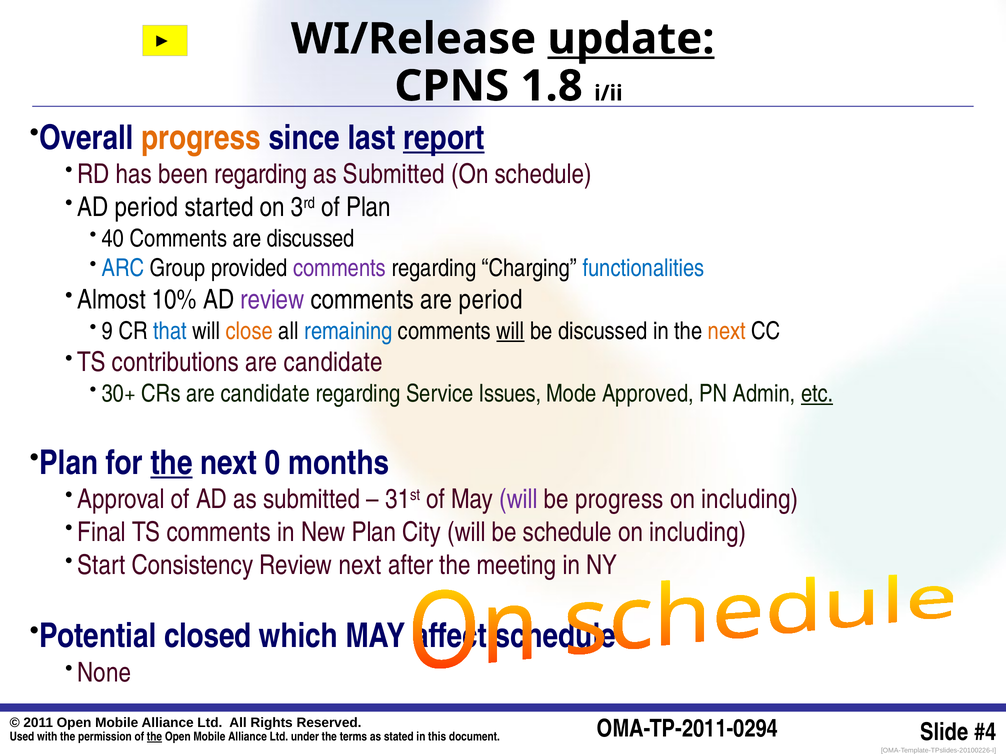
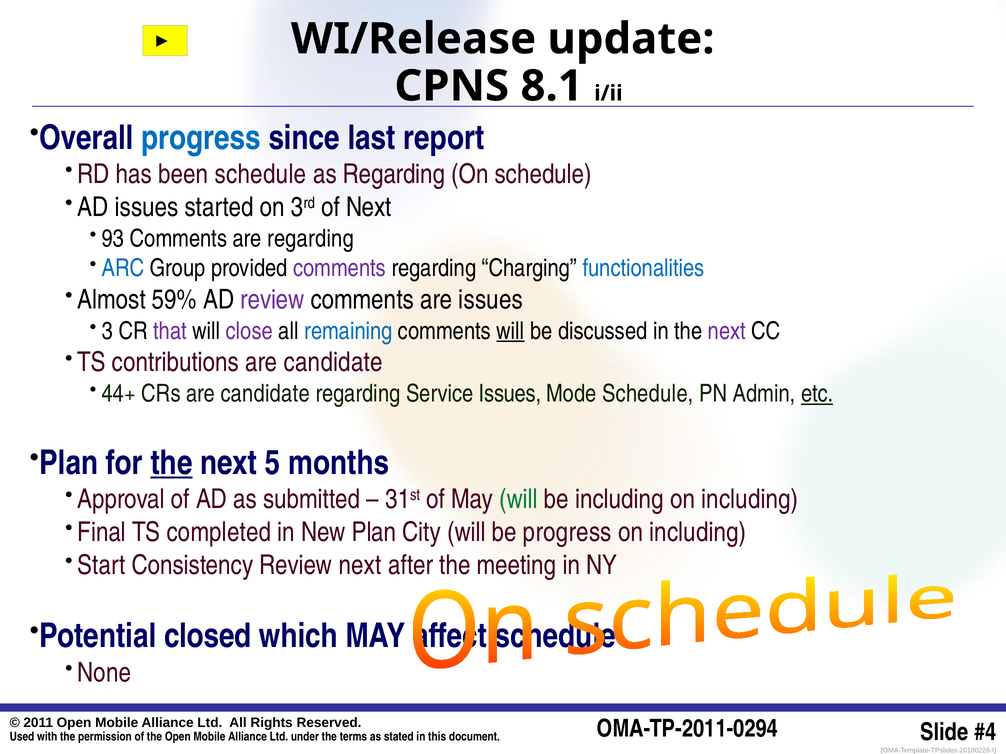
update underline: present -> none (631, 39)
1.8: 1.8 -> 8.1 (552, 86)
progress colour: orange -> blue (201, 138)
report underline: present -> none (444, 138)
been regarding: regarding -> schedule (260, 174)
Submitted: Submitted -> Regarding (394, 174)
AD period: period -> issues (147, 207)
of Plan: Plan -> Next (369, 207)
40: 40 -> 93 (113, 239)
are discussed: discussed -> regarding (311, 239)
10%: 10% -> 59% (174, 300)
are period: period -> issues (491, 300)
9: 9 -> 3 (107, 331)
that colour: blue -> purple (170, 331)
close colour: orange -> purple (249, 331)
next colour: orange -> purple (727, 331)
30+: 30+ -> 44+ (119, 394)
Mode Approved: Approved -> Schedule (648, 394)
0: 0 -> 5 (273, 463)
will colour: purple -> green (518, 500)
be progress: progress -> including (619, 500)
TS comments: comments -> completed (219, 533)
be schedule: schedule -> progress (567, 533)
the underline: present -> none (154, 737)
